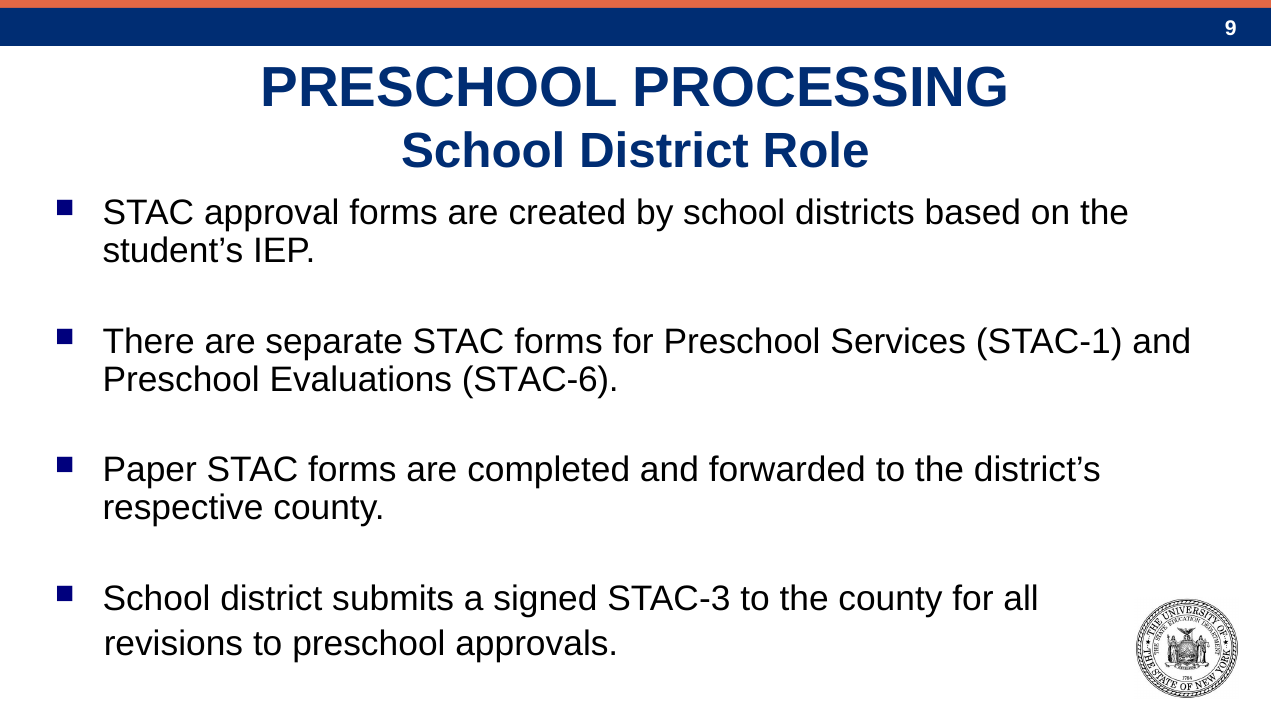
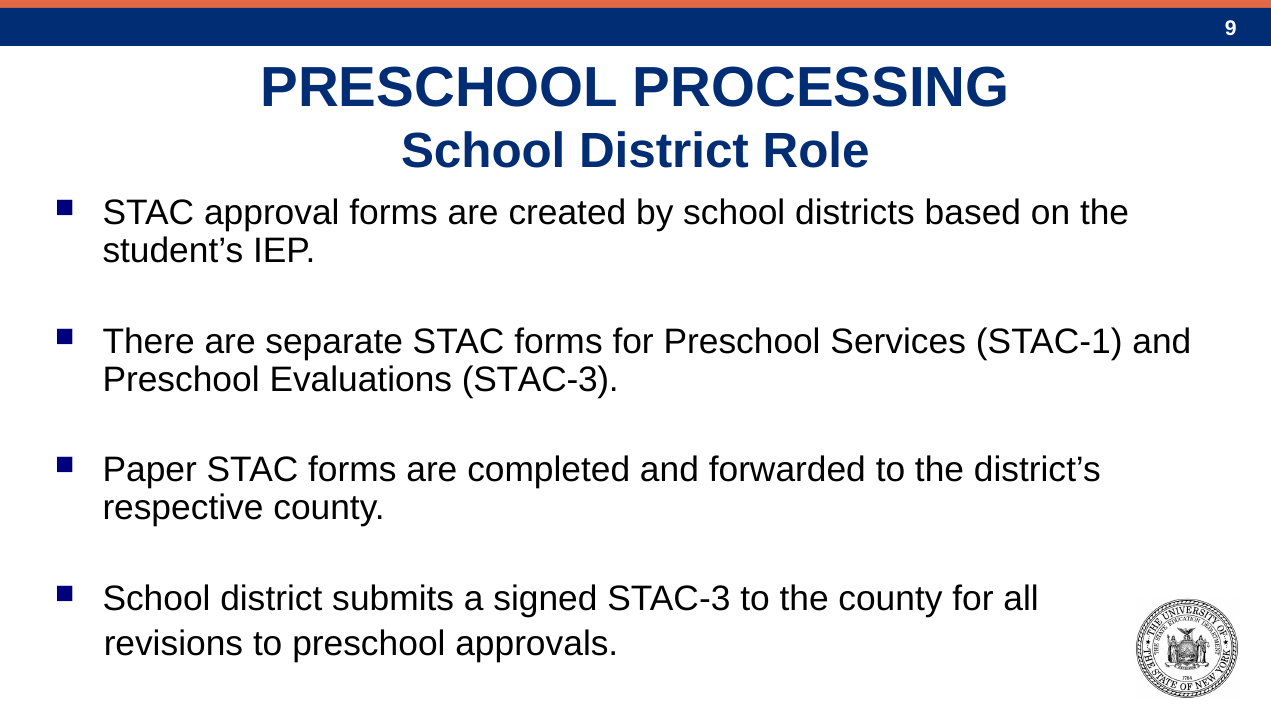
Evaluations STAC-6: STAC-6 -> STAC-3 (540, 380)
